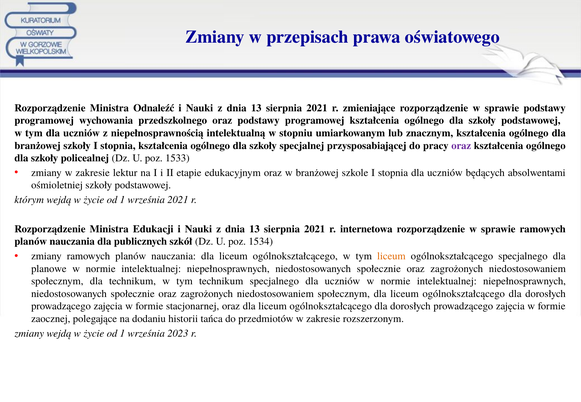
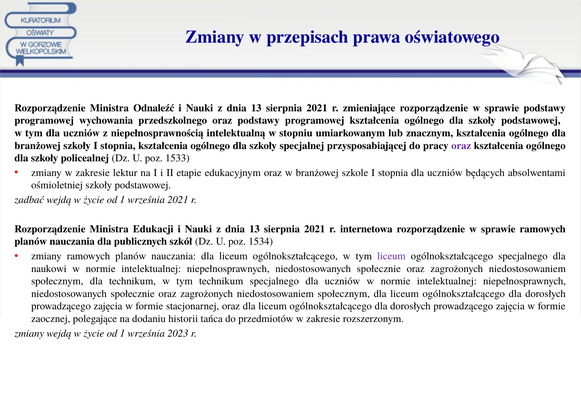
którym: którym -> zadbać (29, 200)
liceum colour: orange -> purple (391, 256)
planowe: planowe -> naukowi (49, 269)
